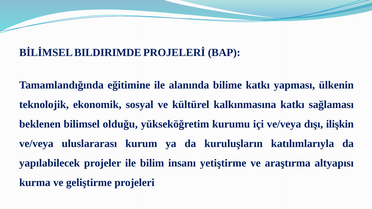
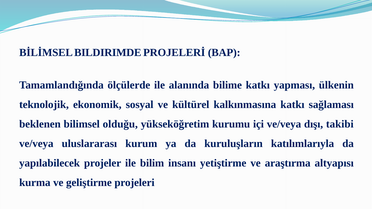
eğitimine: eğitimine -> ölçülerde (129, 85)
ilişkin: ilişkin -> takibi (340, 124)
